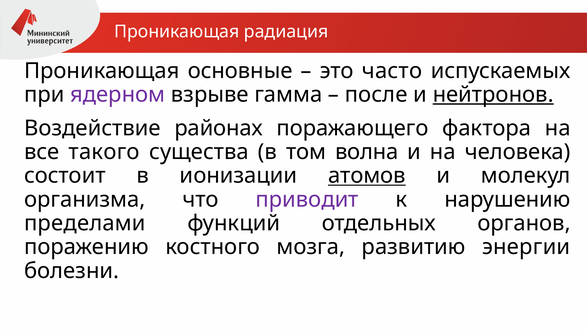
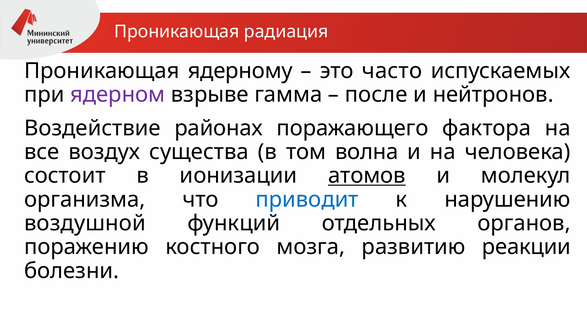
основные: основные -> ядерному (240, 71)
нейтронов underline: present -> none (493, 95)
такого: такого -> воздух (104, 152)
приводит colour: purple -> blue (307, 200)
пределами: пределами -> воздушной (85, 223)
энергии: энергии -> реакции (526, 247)
